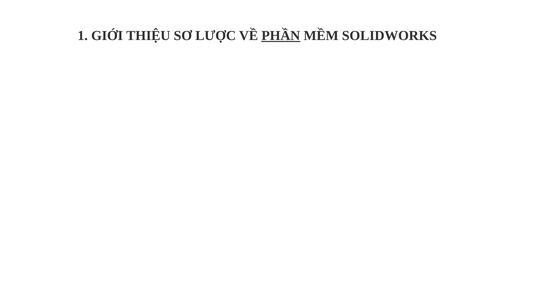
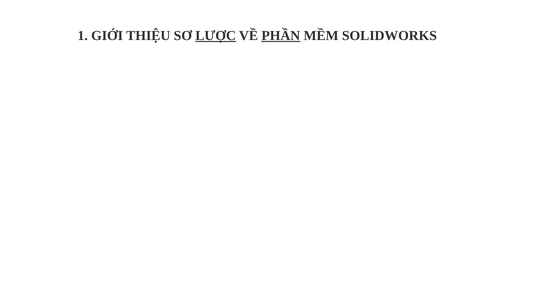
LƯỢC underline: none -> present (216, 36)
